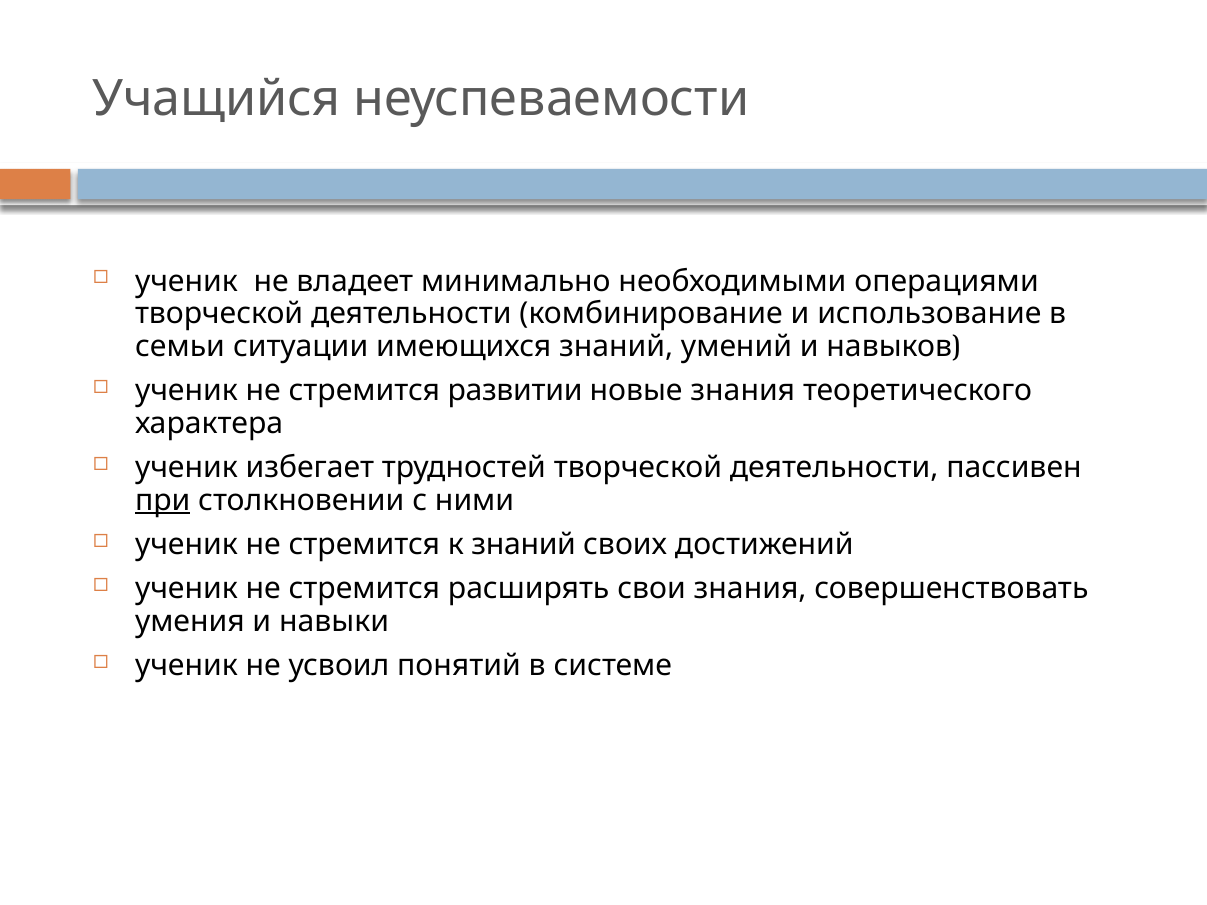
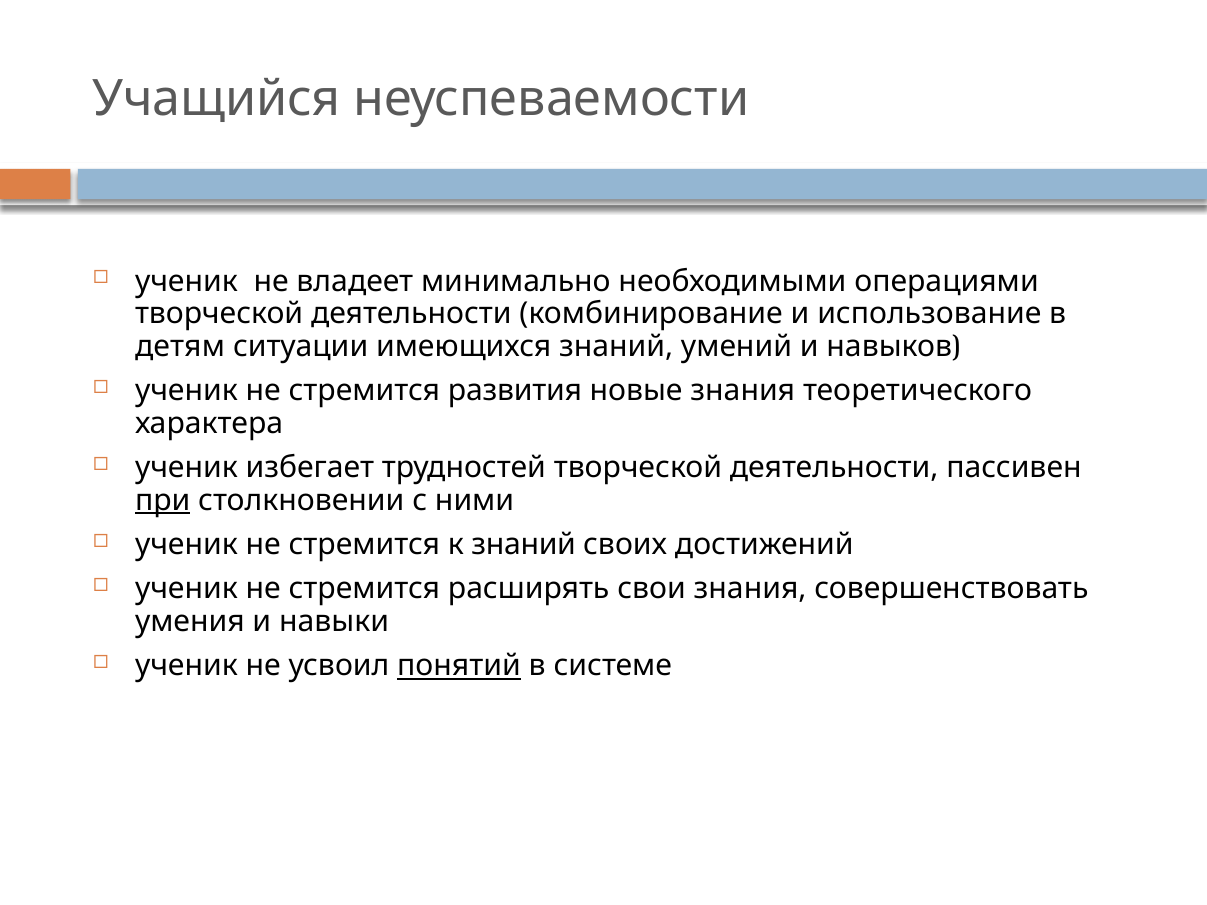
семьи: семьи -> детям (180, 346)
развитии: развитии -> развития (515, 391)
понятий underline: none -> present (459, 666)
